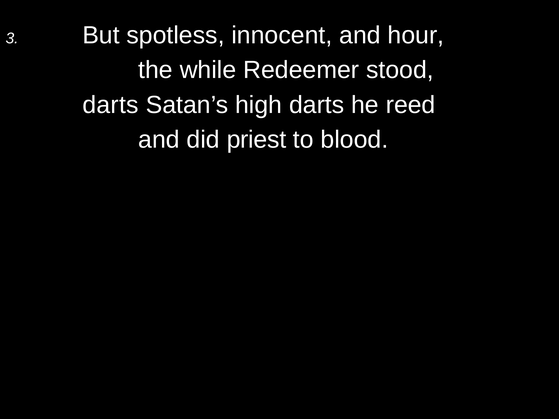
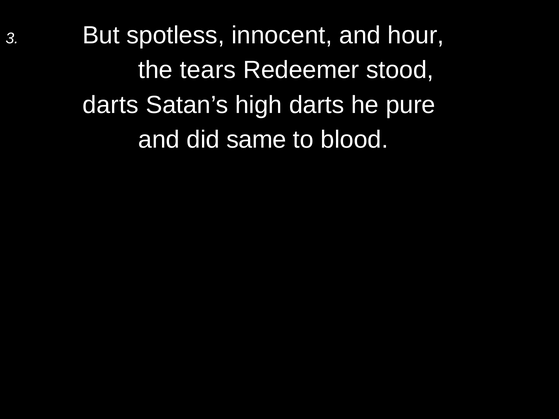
while: while -> tears (208, 70)
reed: reed -> pure (411, 105)
priest: priest -> same (256, 140)
